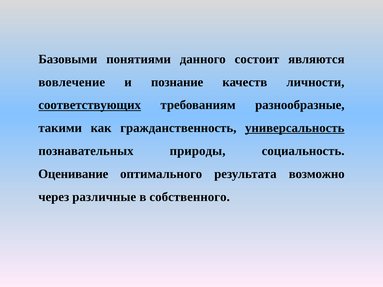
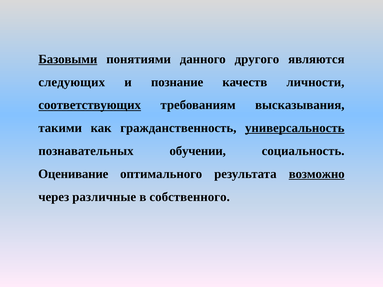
Базовыми underline: none -> present (68, 59)
состоит: состоит -> другого (257, 59)
вовлечение: вовлечение -> следующих (72, 82)
разнообразные: разнообразные -> высказывания (300, 105)
природы: природы -> обучении (198, 151)
возможно underline: none -> present (317, 174)
